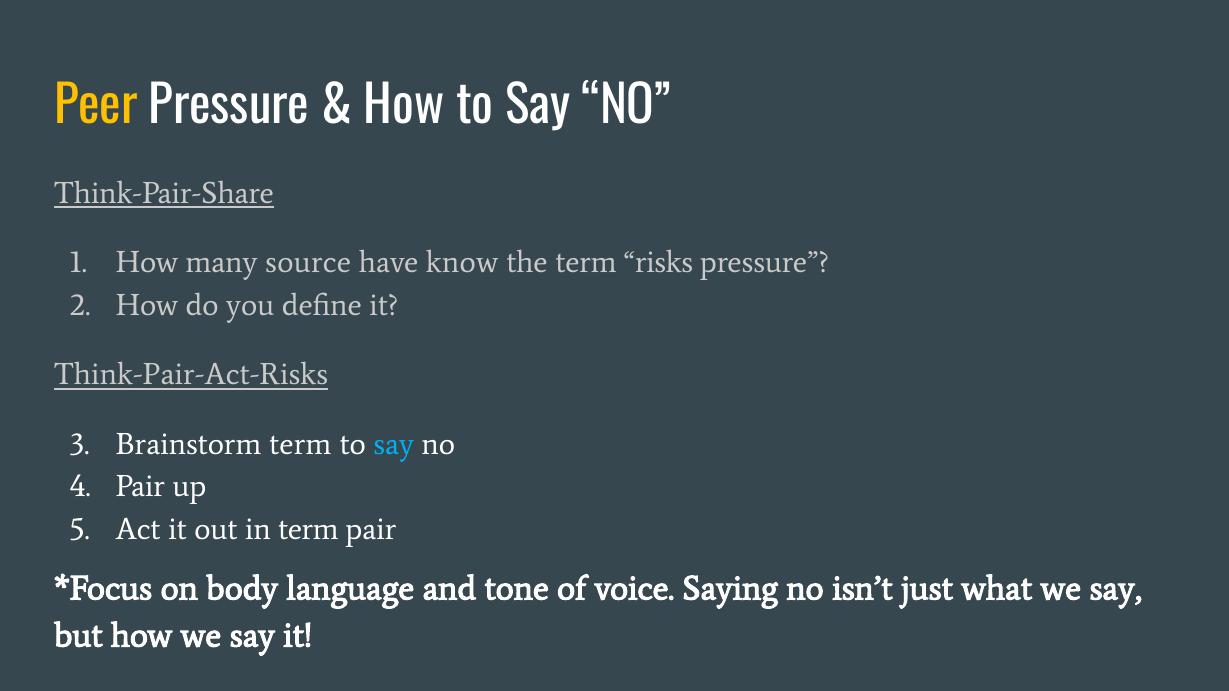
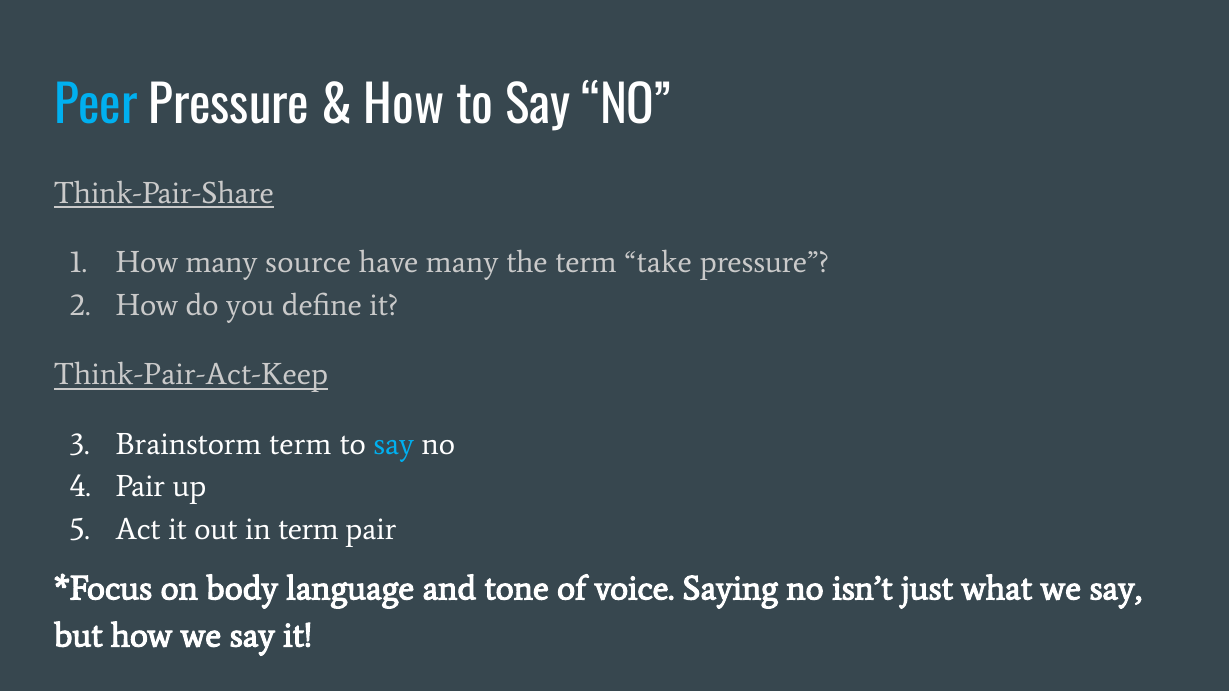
Peer colour: yellow -> light blue (96, 106)
have know: know -> many (462, 263)
risks: risks -> take (658, 263)
Think-Pair-Act-Risks: Think-Pair-Act-Risks -> Think-Pair-Act-Keep (191, 375)
